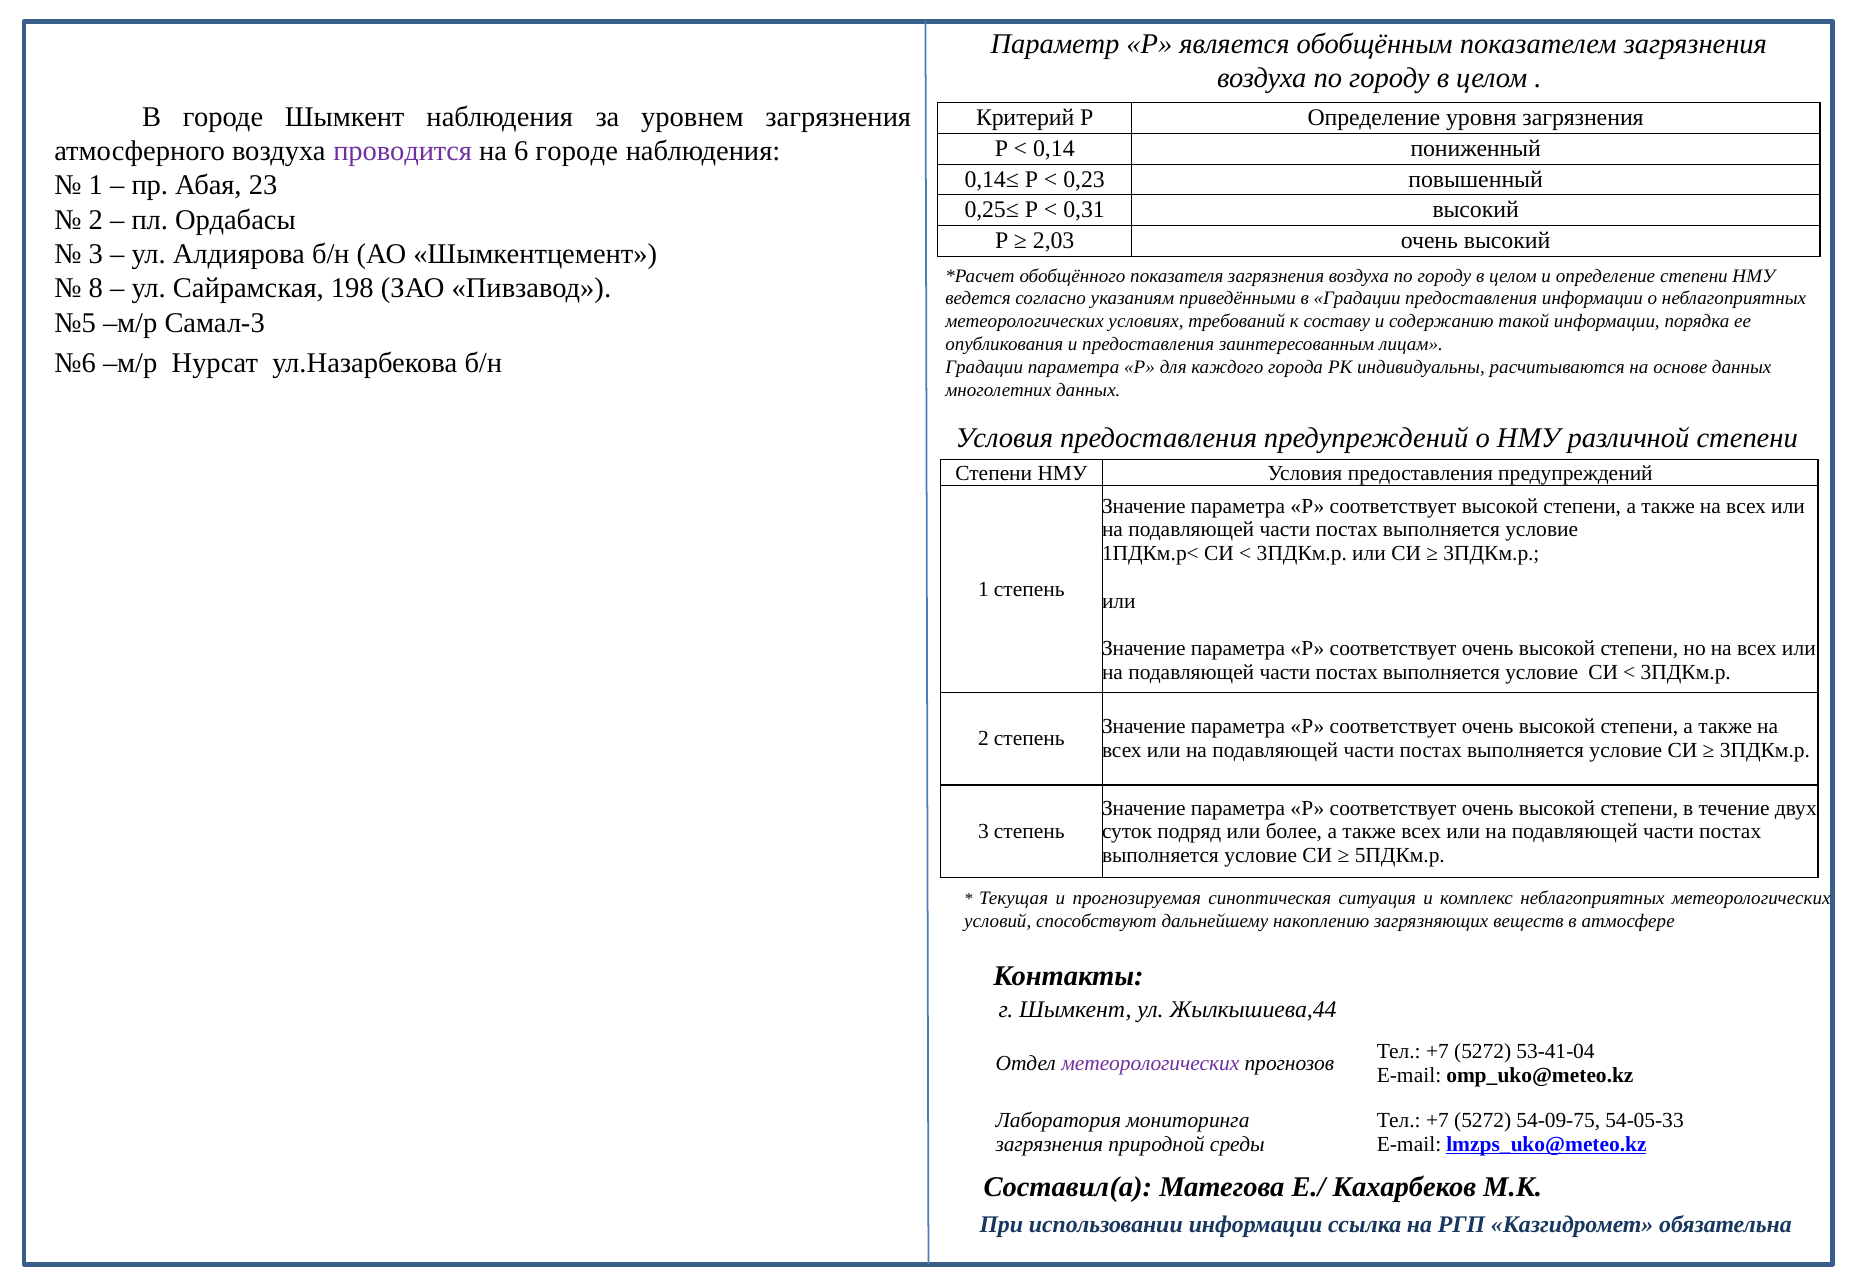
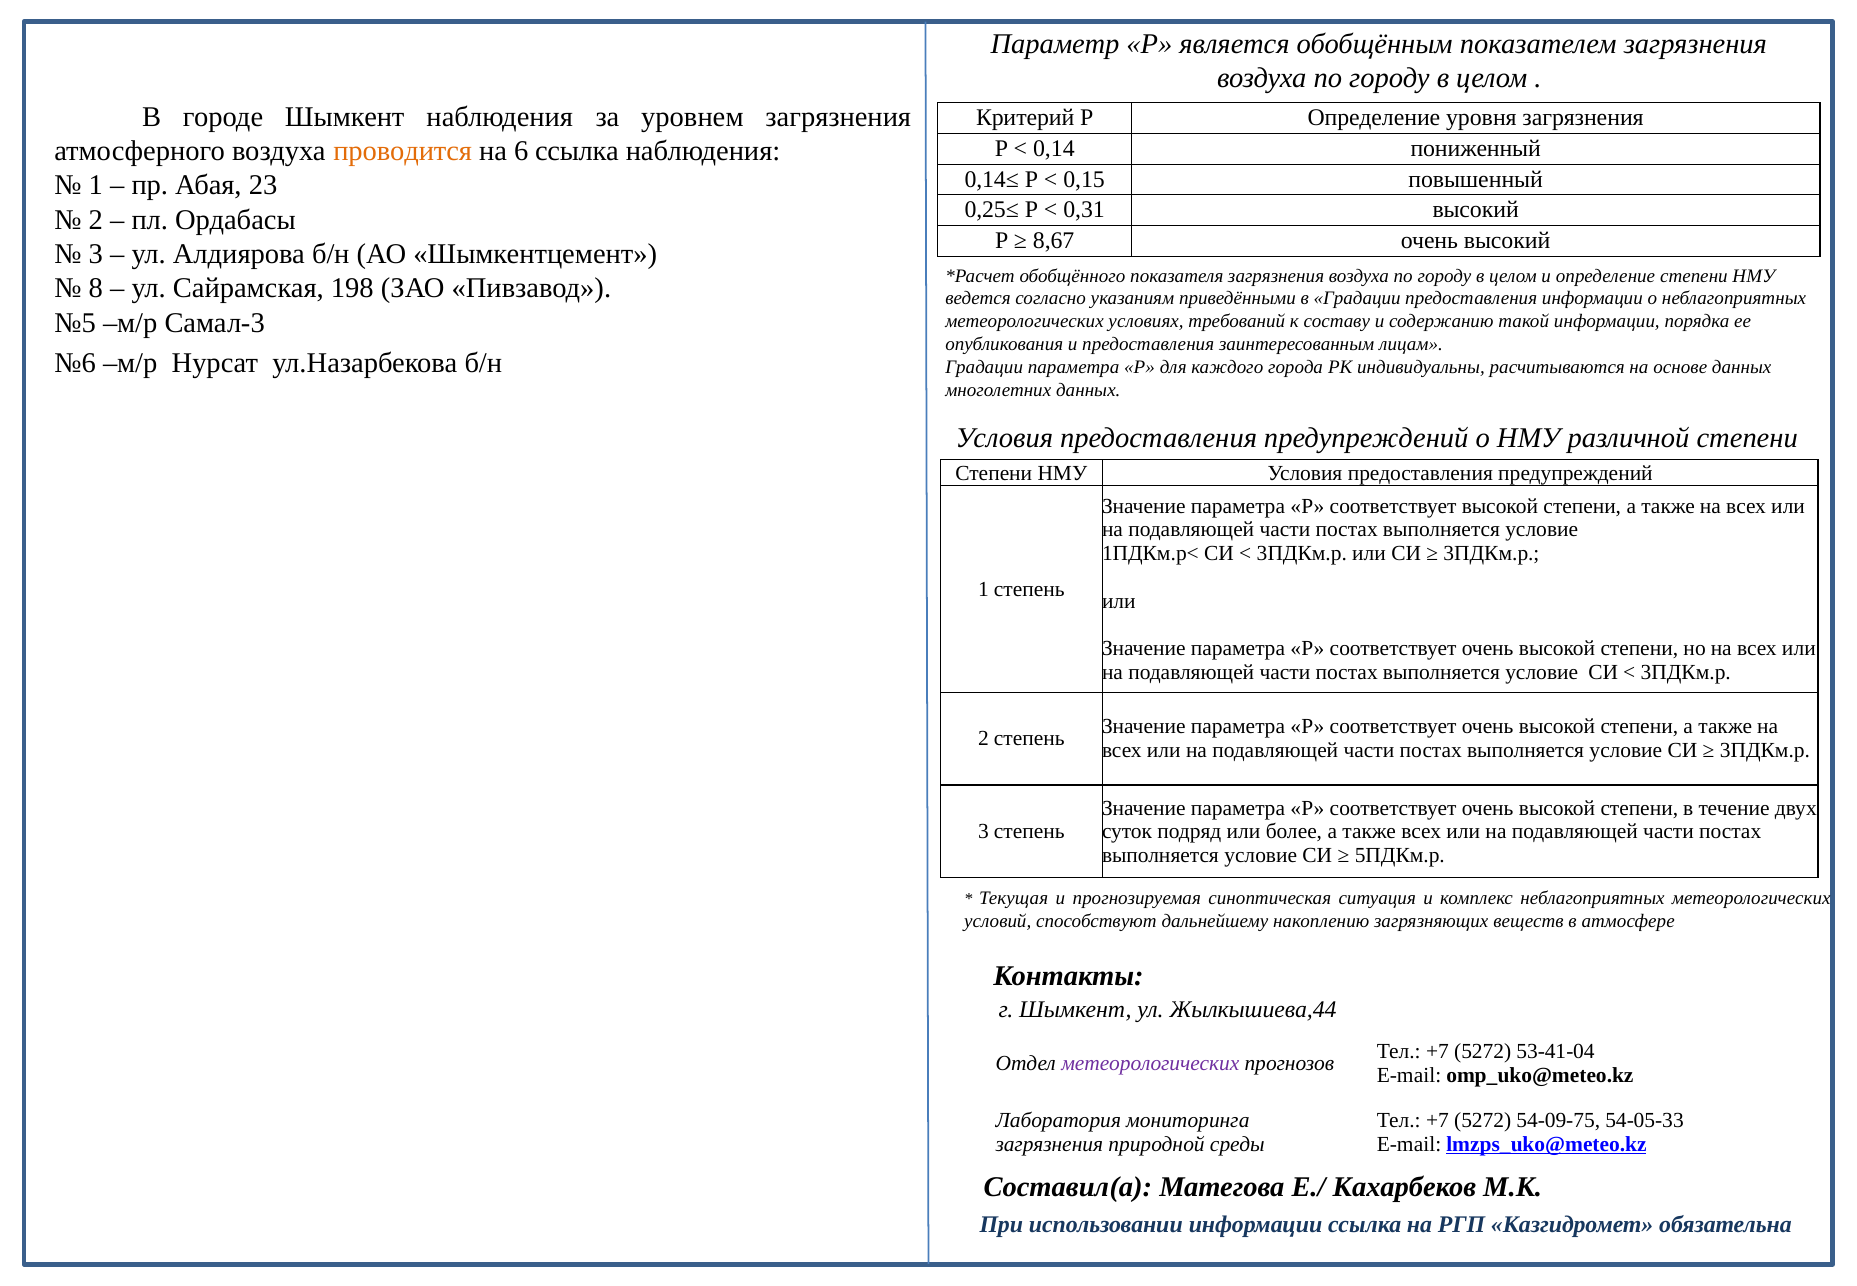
проводится colour: purple -> orange (403, 151)
6 городе: городе -> ссылка (577, 151)
0,23: 0,23 -> 0,15 (1084, 179)
2,03: 2,03 -> 8,67 (1054, 240)
